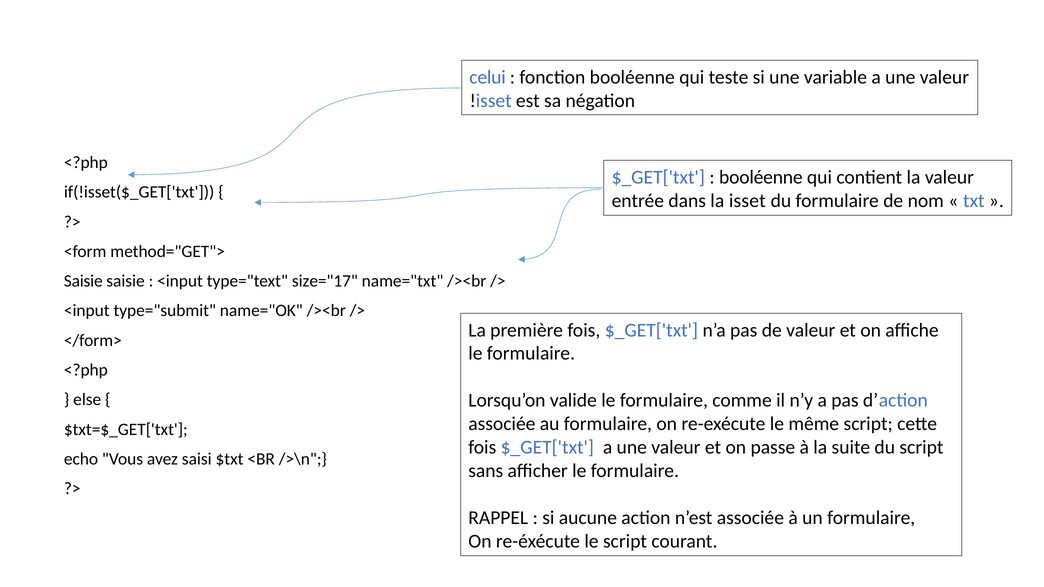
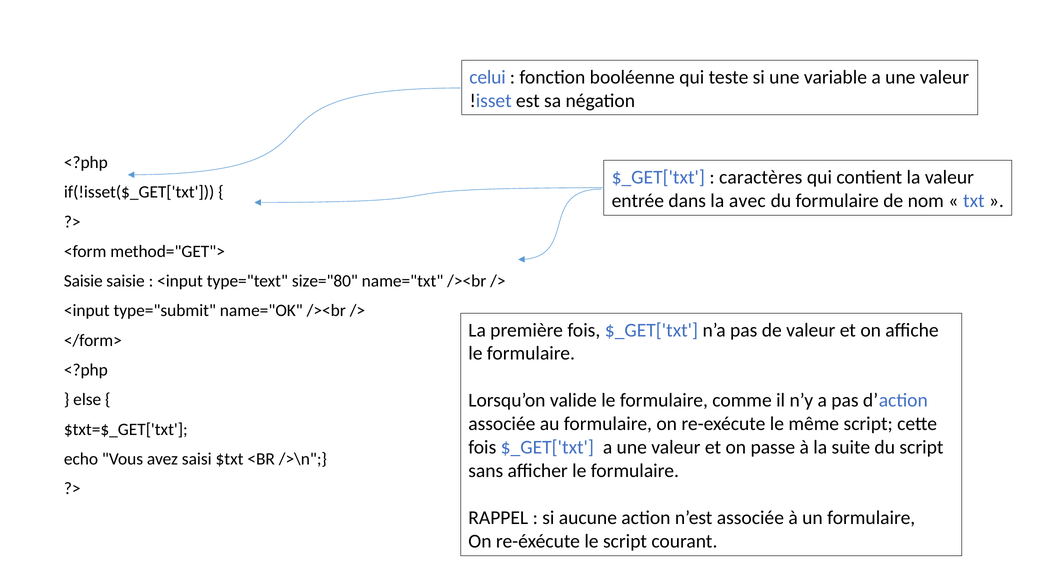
booléenne: booléenne -> caractères (761, 177)
isset: isset -> avec (747, 201)
size="17: size="17 -> size="80 (325, 281)
